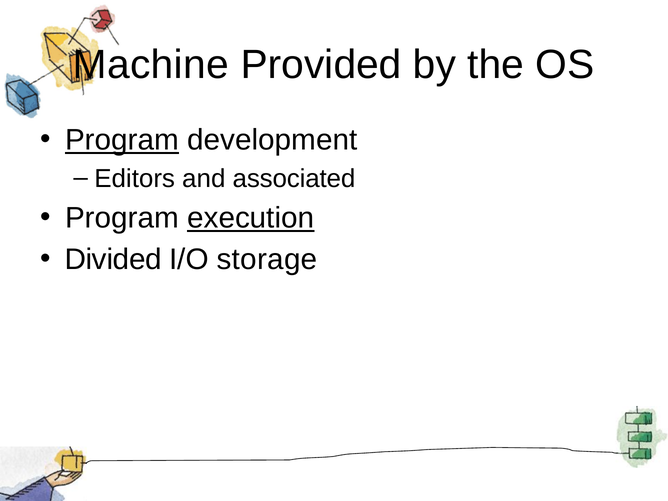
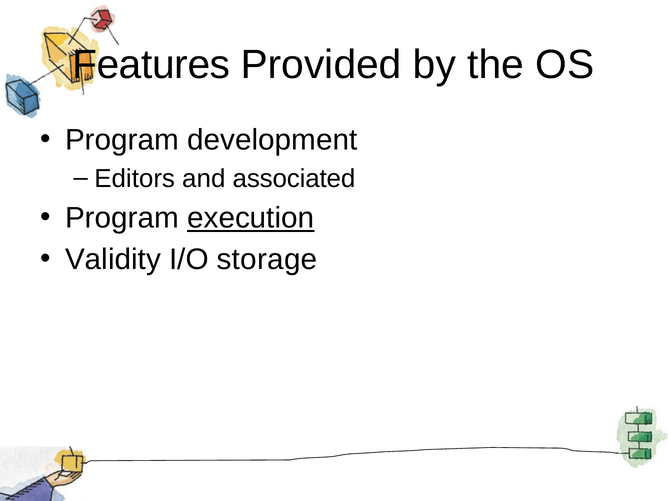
Machine: Machine -> Features (151, 65)
Program underline: present -> none (122, 140)
Divided: Divided -> Validity (113, 260)
